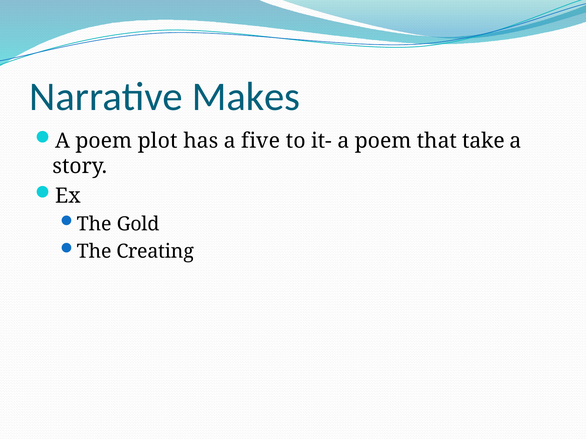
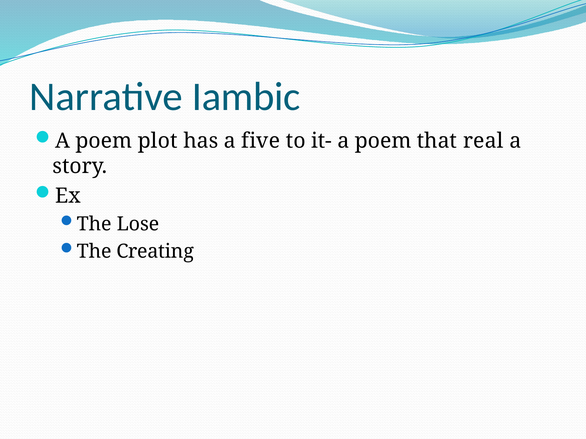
Makes: Makes -> Iambic (246, 97)
take: take -> real (483, 141)
Gold: Gold -> Lose (138, 224)
